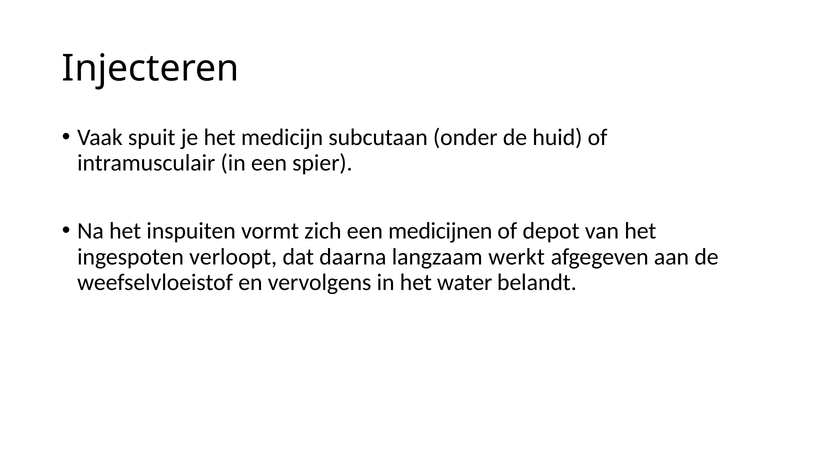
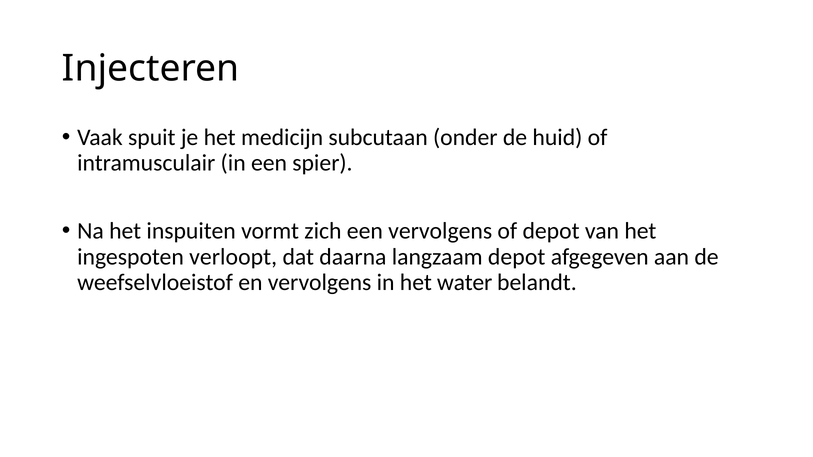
een medicijnen: medicijnen -> vervolgens (440, 231)
langzaam werkt: werkt -> depot (517, 257)
